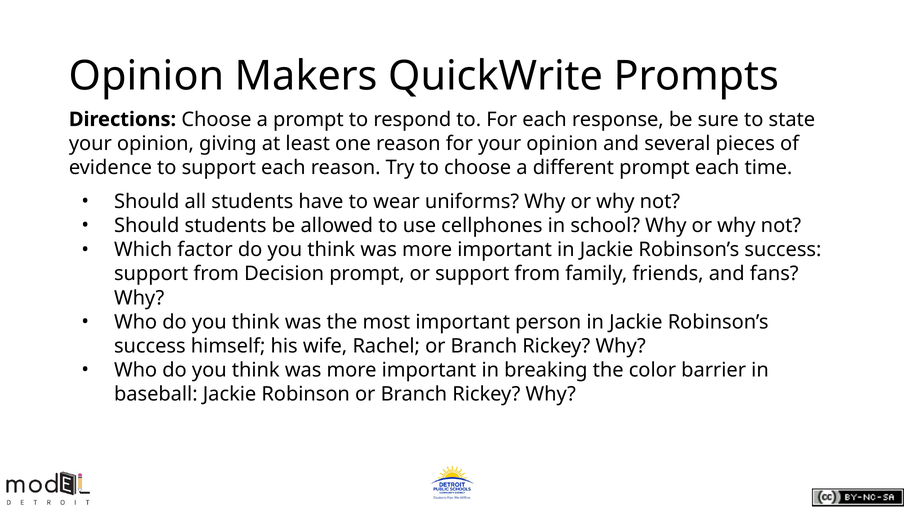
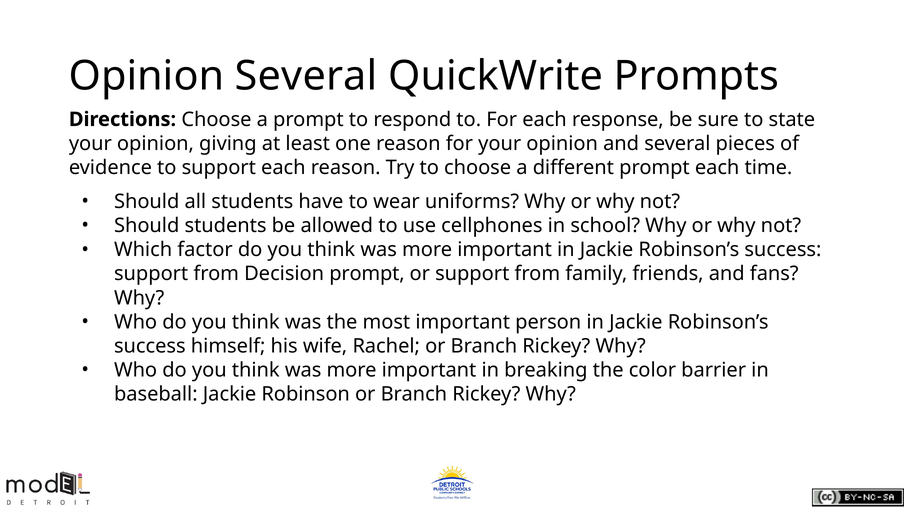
Opinion Makers: Makers -> Several (306, 76)
